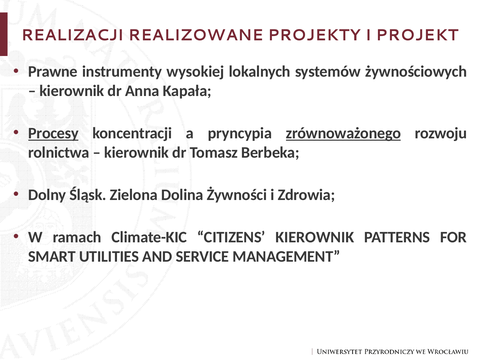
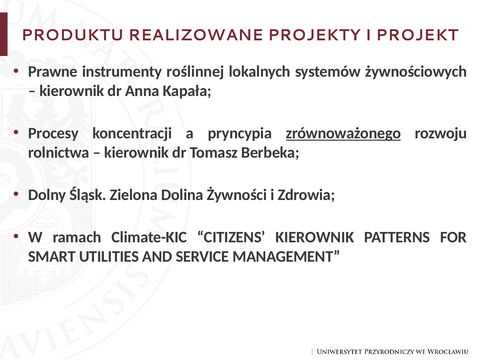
REALIZACJI: REALIZACJI -> PRODUKTU (72, 35)
wysokiej: wysokiej -> roślinnej (195, 72)
Procesy underline: present -> none (53, 133)
